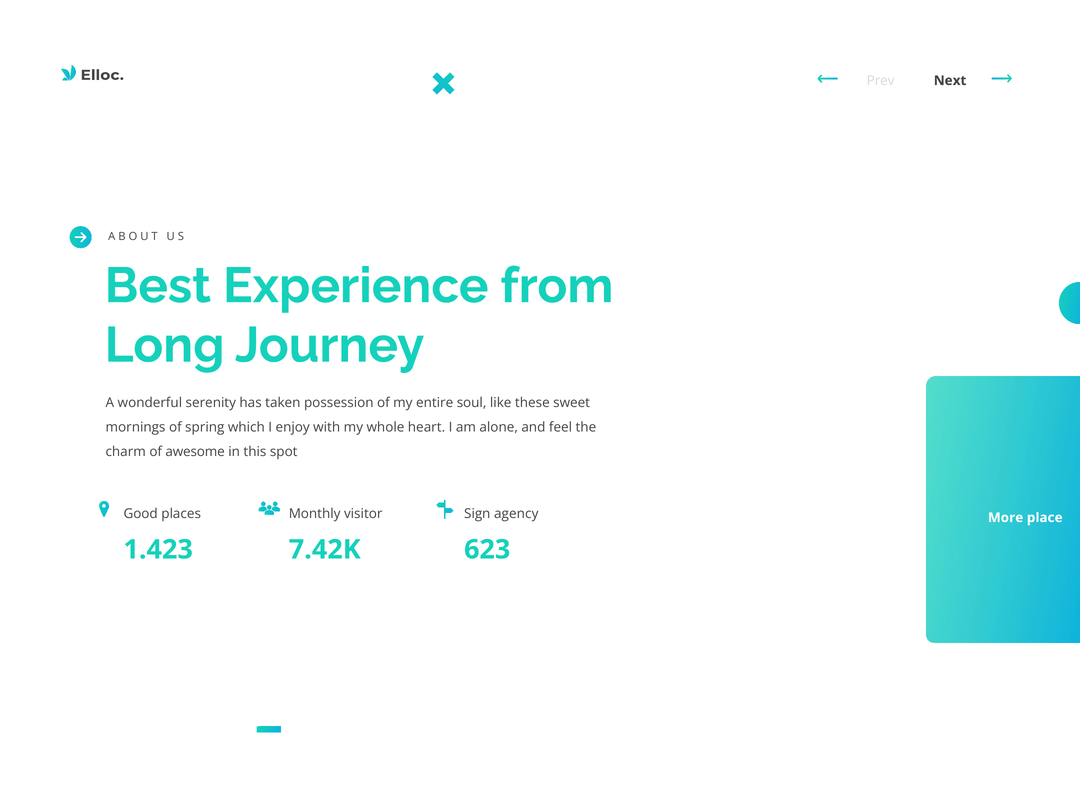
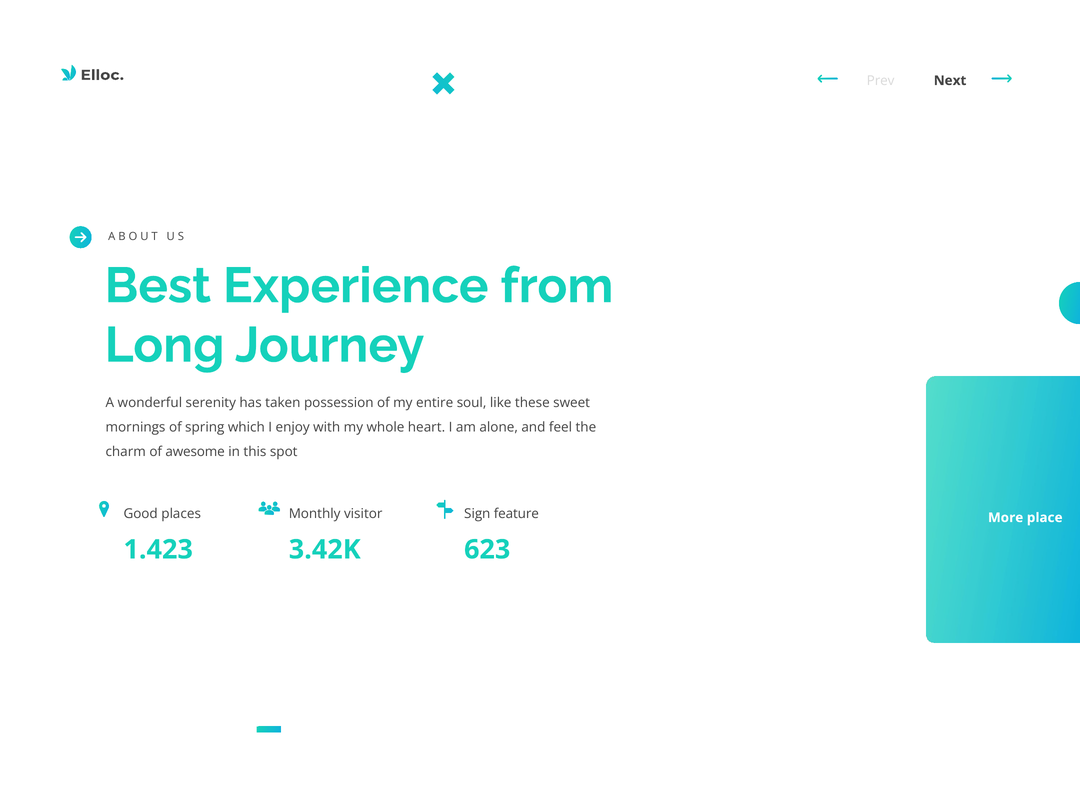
agency: agency -> feature (516, 514)
7.42K: 7.42K -> 3.42K (325, 550)
